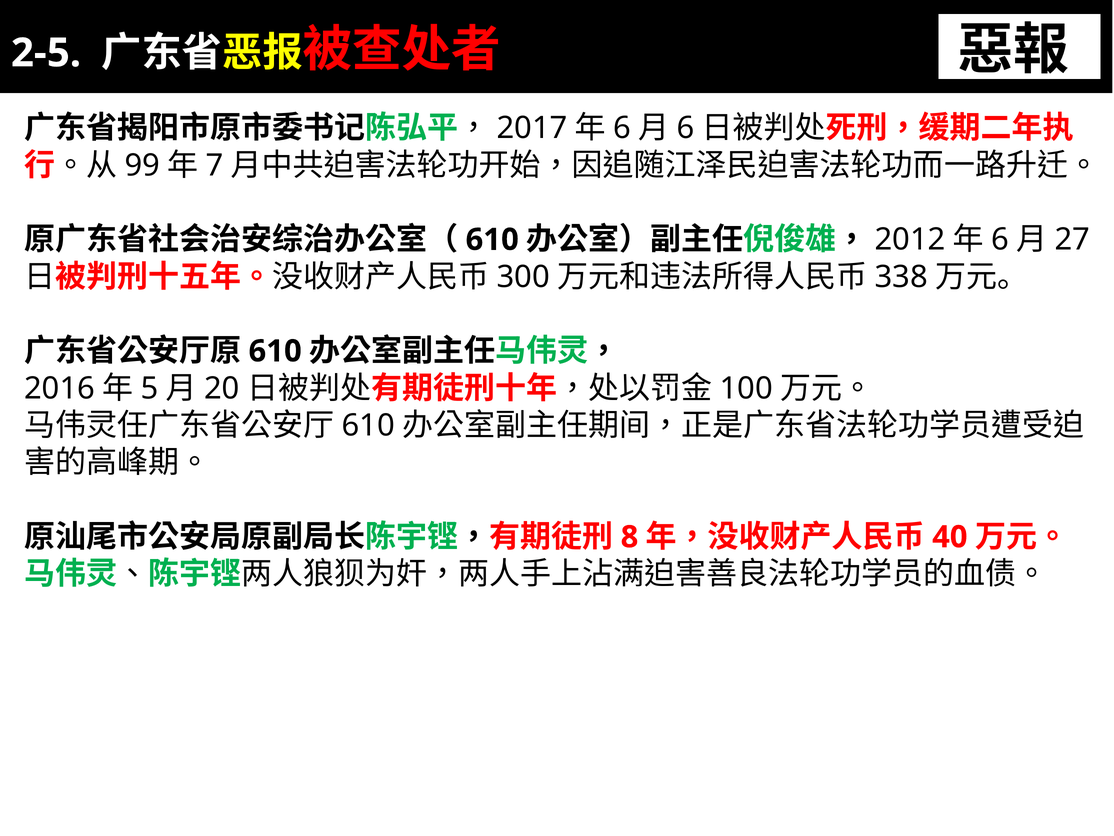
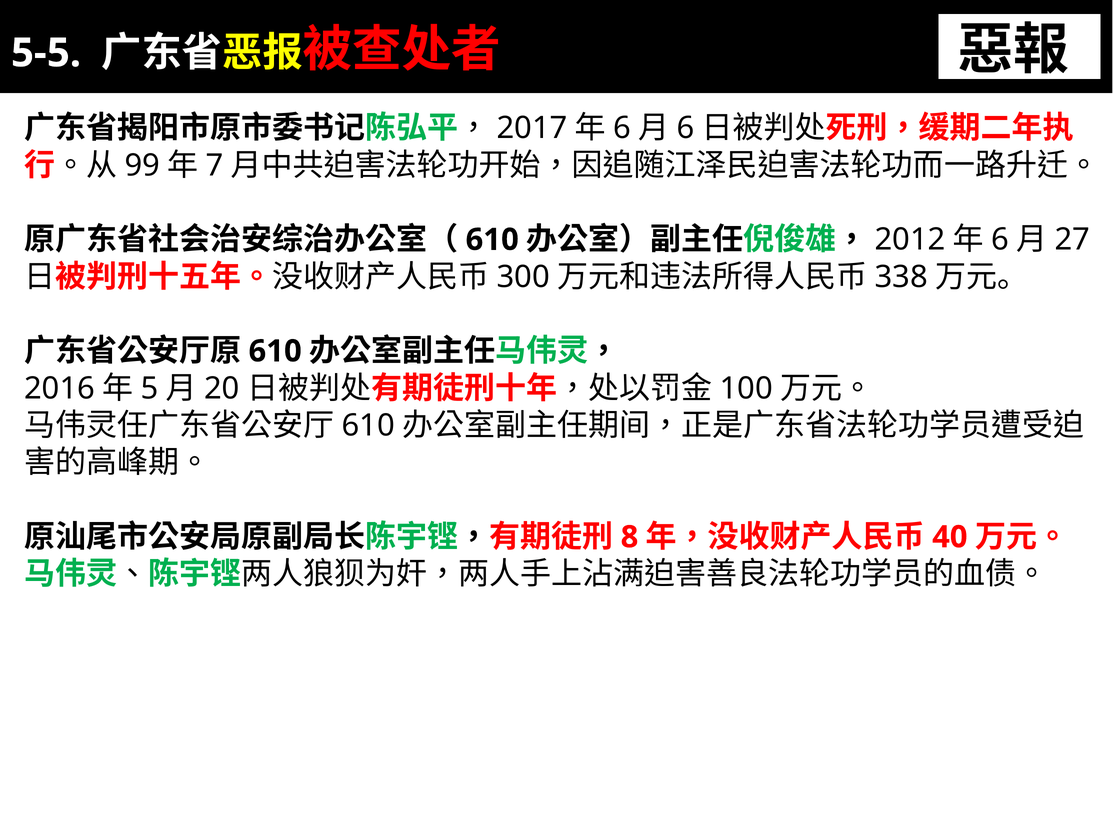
2-5: 2-5 -> 5-5 (46, 53)
